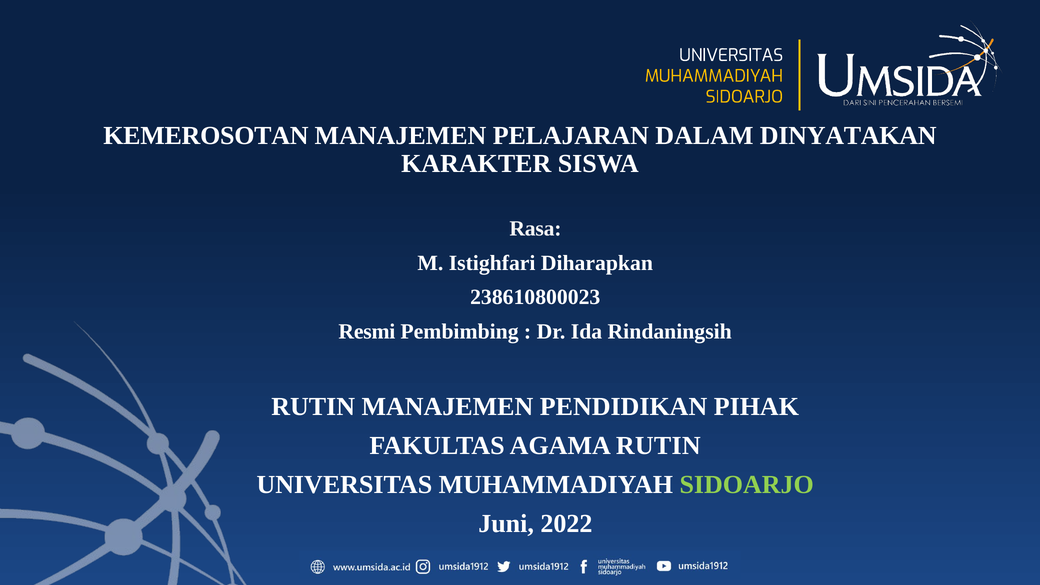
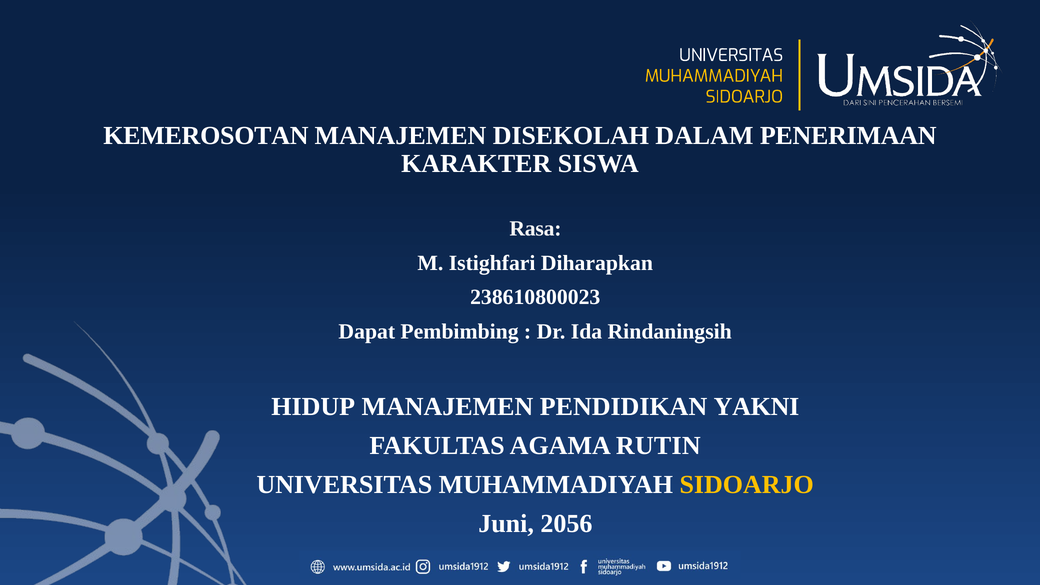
PELAJARAN: PELAJARAN -> DISEKOLAH (571, 136)
DINYATAKAN: DINYATAKAN -> PENERIMAAN (848, 136)
Resmi: Resmi -> Dapat (367, 331)
RUTIN: RUTIN -> HIDUP (313, 407)
PIHAK: PIHAK -> YAKNI (757, 407)
SIDOARJO colour: light green -> yellow (747, 485)
2022: 2022 -> 2056 (566, 524)
